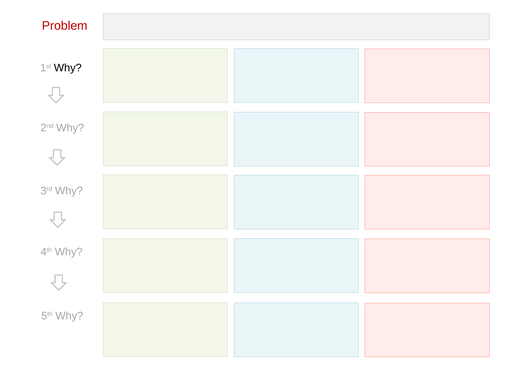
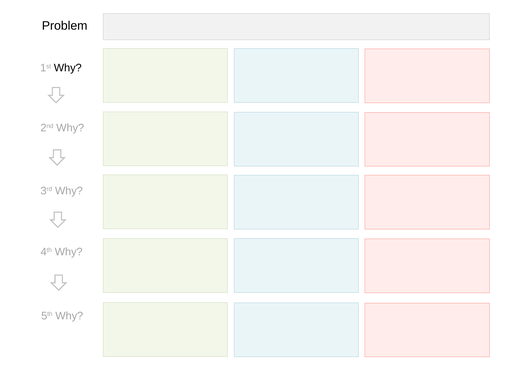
Problem colour: red -> black (65, 26)
